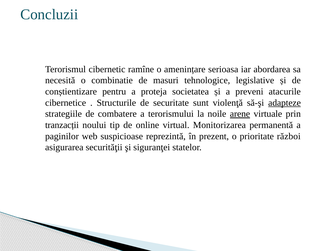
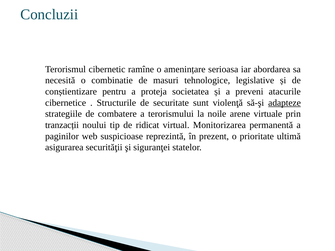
arene underline: present -> none (240, 114)
online: online -> ridicat (148, 125)
război: război -> ultimă (289, 136)
